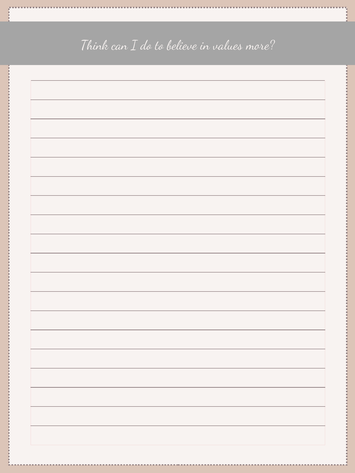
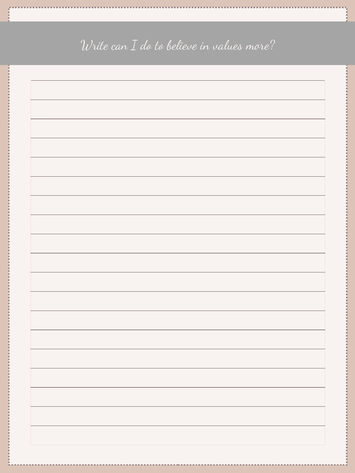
Think: Think -> Write (94, 45)
